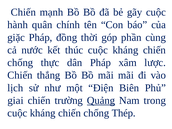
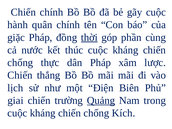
Chiến mạnh: mạnh -> chính (51, 12)
thời underline: none -> present (89, 37)
Thép: Thép -> Kích (124, 113)
